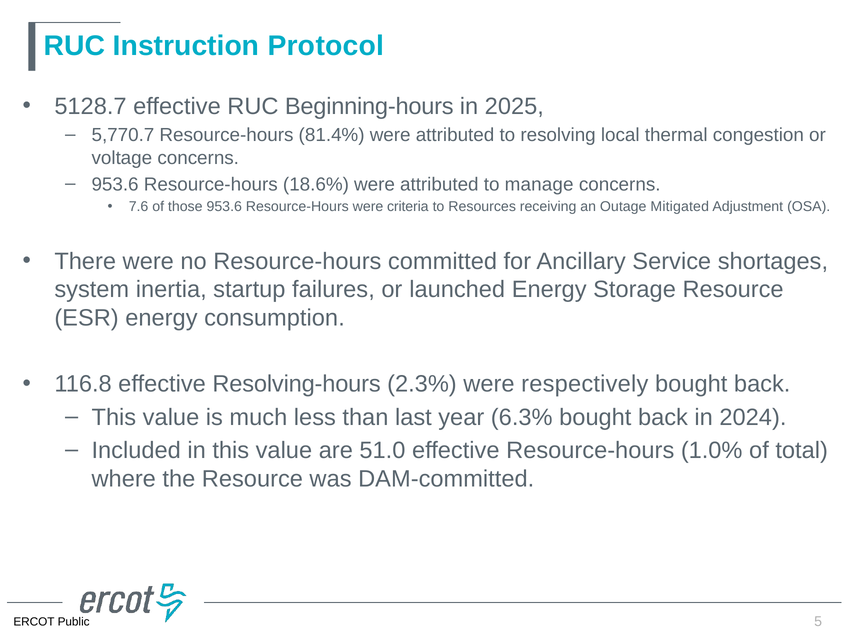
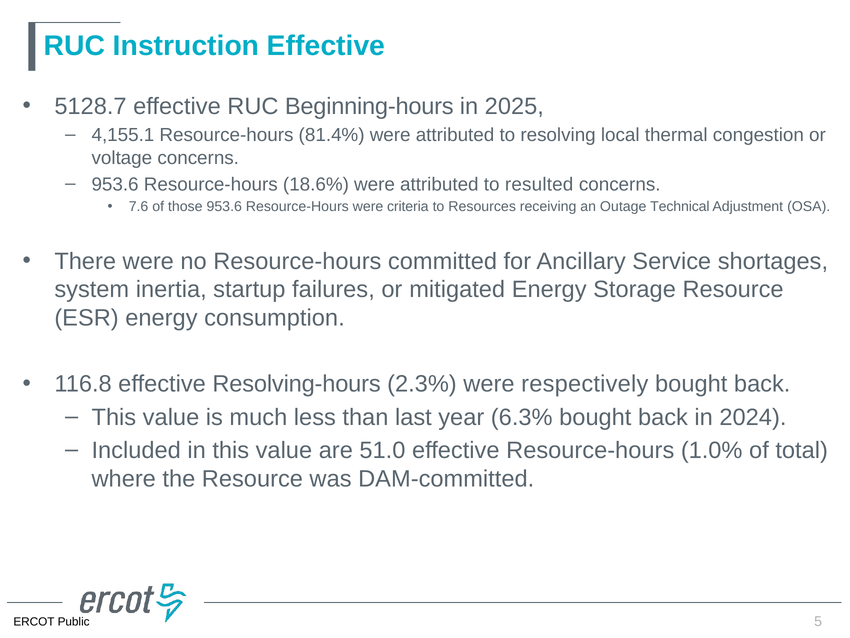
Instruction Protocol: Protocol -> Effective (326, 46)
5,770.7: 5,770.7 -> 4,155.1 (123, 135)
manage: manage -> resulted (539, 184)
Mitigated: Mitigated -> Technical (680, 207)
launched: launched -> mitigated (457, 289)
